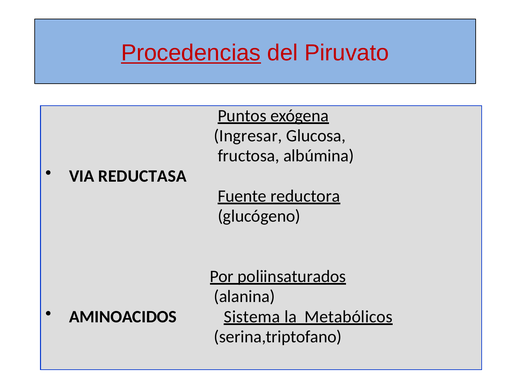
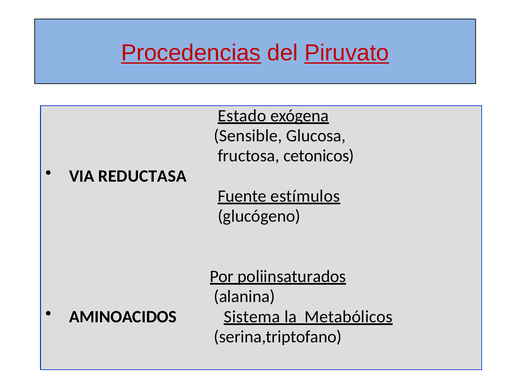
Piruvato underline: none -> present (347, 53)
Puntos: Puntos -> Estado (242, 115)
Ingresar: Ingresar -> Sensible (248, 136)
albúmina: albúmina -> cetonicos (319, 156)
reductora: reductora -> estímulos (305, 196)
